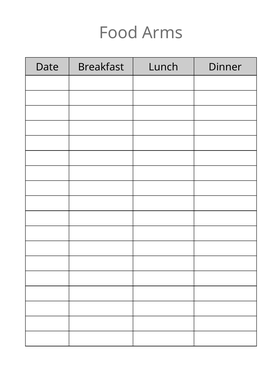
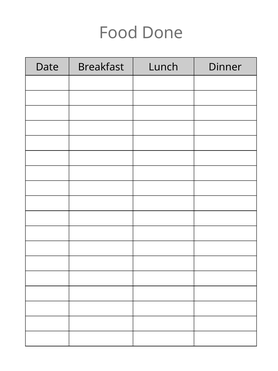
Arms: Arms -> Done (162, 33)
